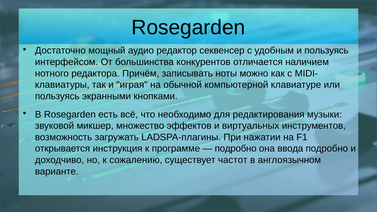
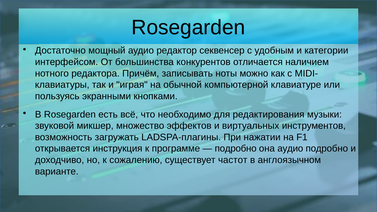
и пользуясь: пользуясь -> категории (326, 51)
она ввода: ввода -> аудио (290, 149)
